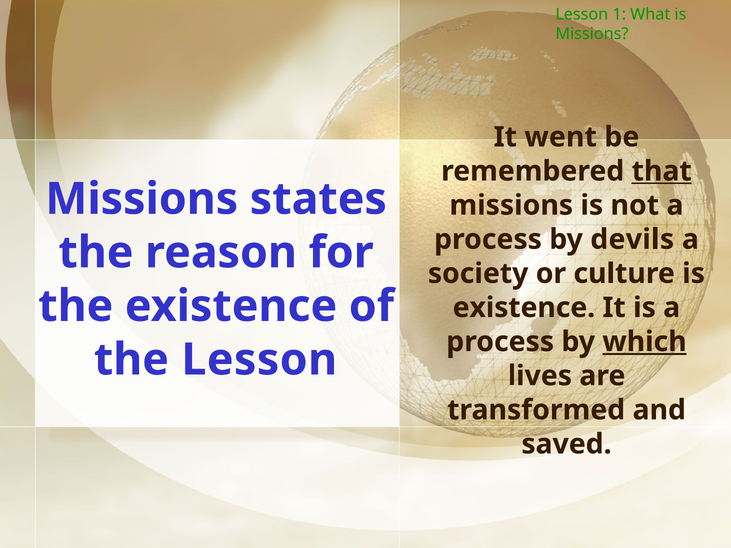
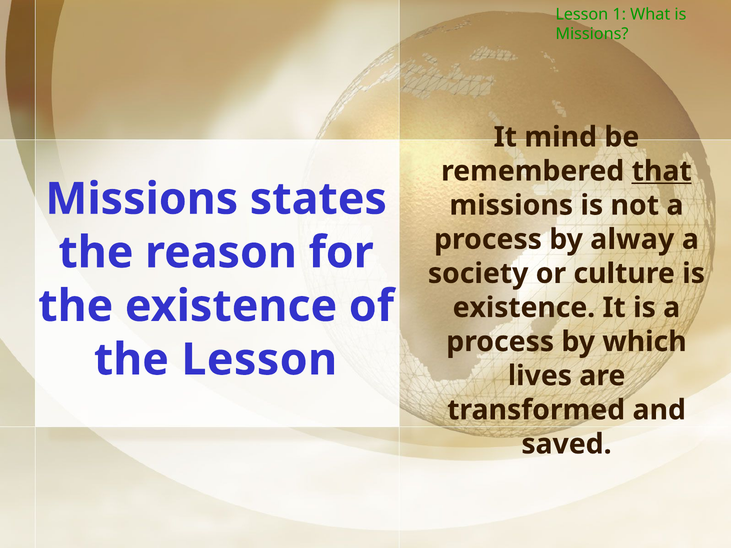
went: went -> mind (561, 137)
devils: devils -> alway (632, 240)
which underline: present -> none (645, 342)
